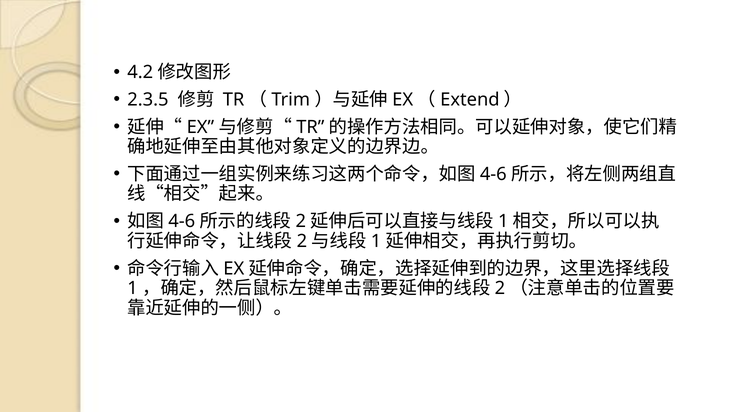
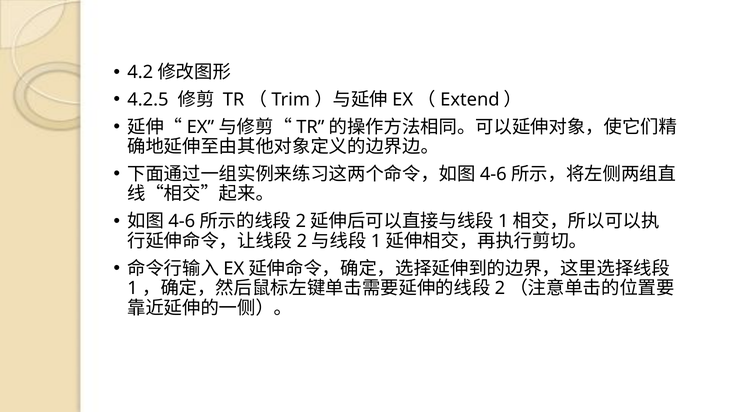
2.3.5: 2.3.5 -> 4.2.5 (148, 100)
